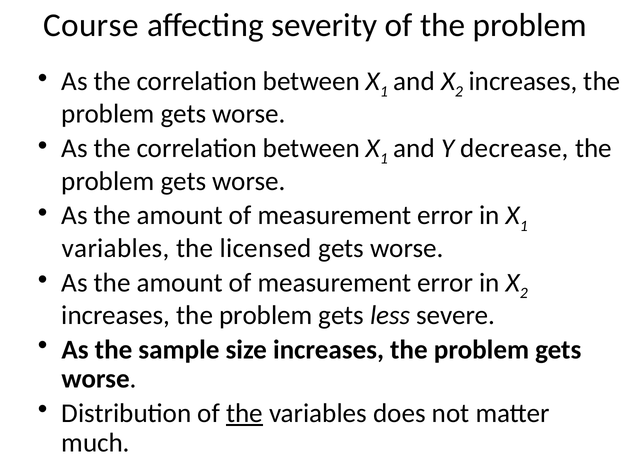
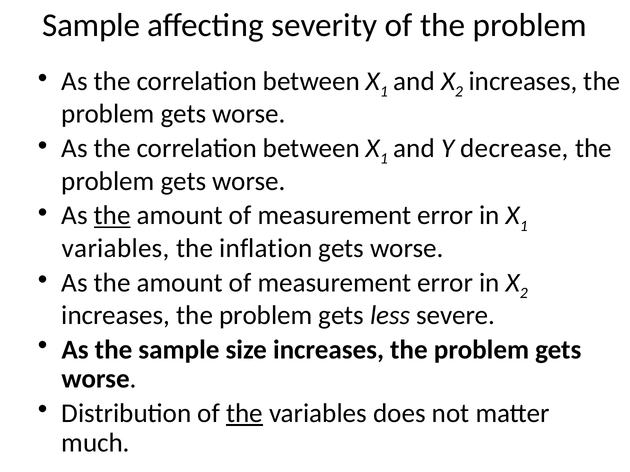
Course: Course -> Sample (91, 25)
the underline: none -> present (112, 216)
licensed: licensed -> inflation (266, 249)
